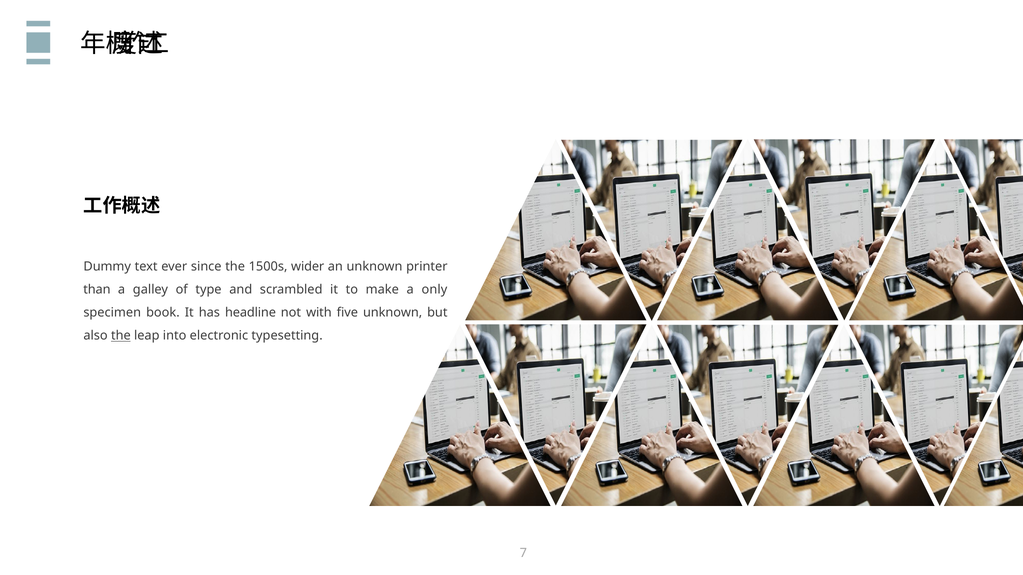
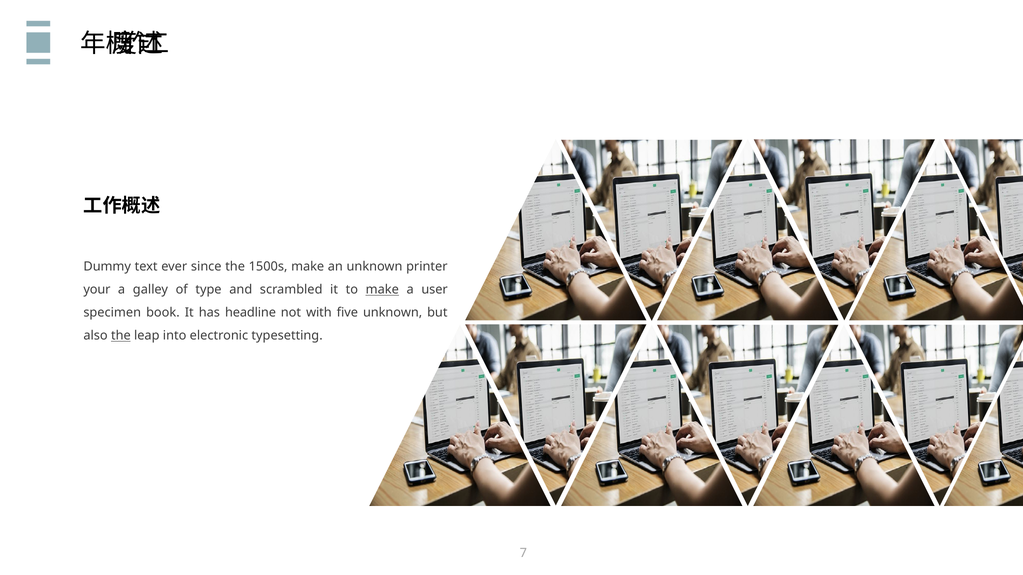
1500s wider: wider -> make (308, 267)
than: than -> your (97, 290)
make underline: none -> present (382, 290)
only: only -> user (435, 290)
